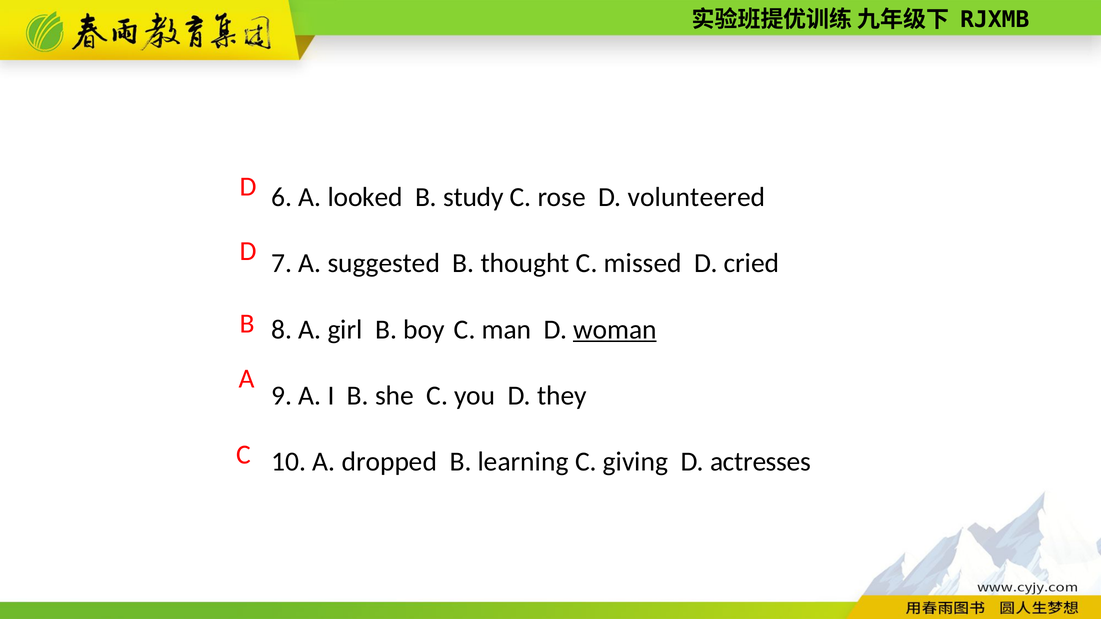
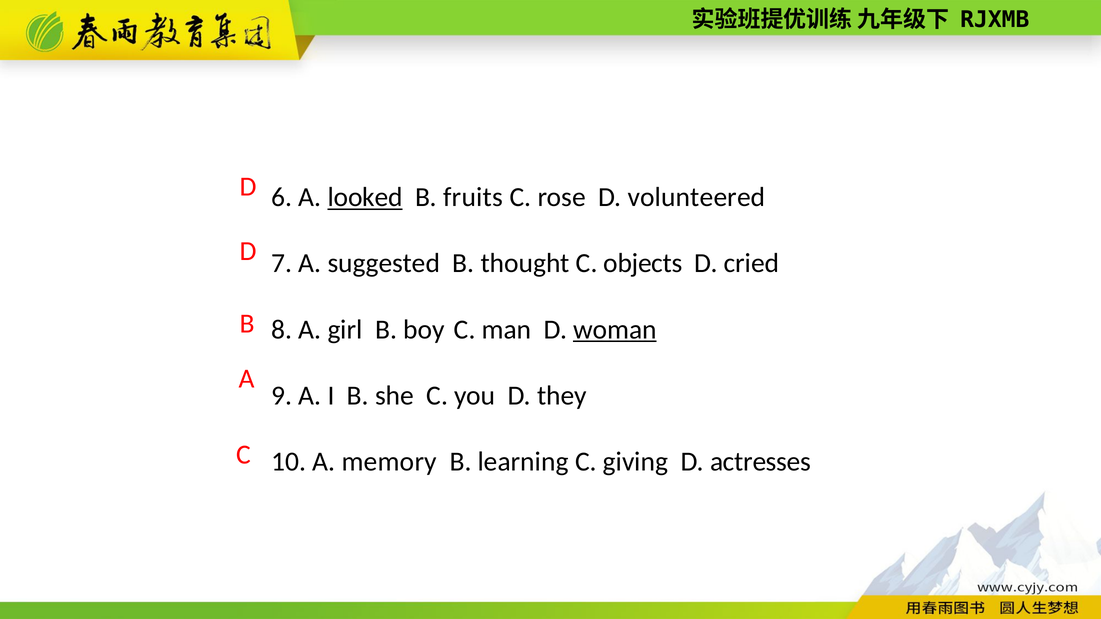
looked underline: none -> present (365, 197)
study: study -> fruits (473, 197)
missed: missed -> objects (643, 264)
dropped: dropped -> memory (389, 462)
